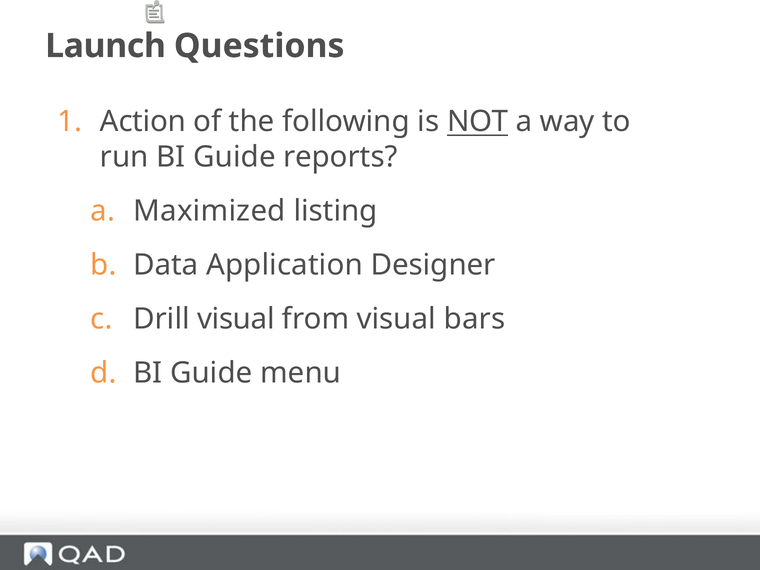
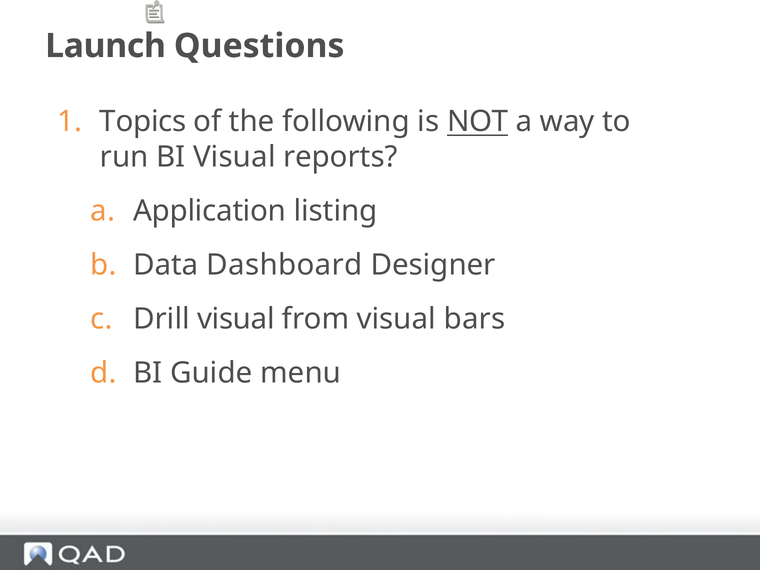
Action: Action -> Topics (143, 122)
run BI Guide: Guide -> Visual (234, 157)
Maximized: Maximized -> Application (210, 211)
Application: Application -> Dashboard (284, 265)
